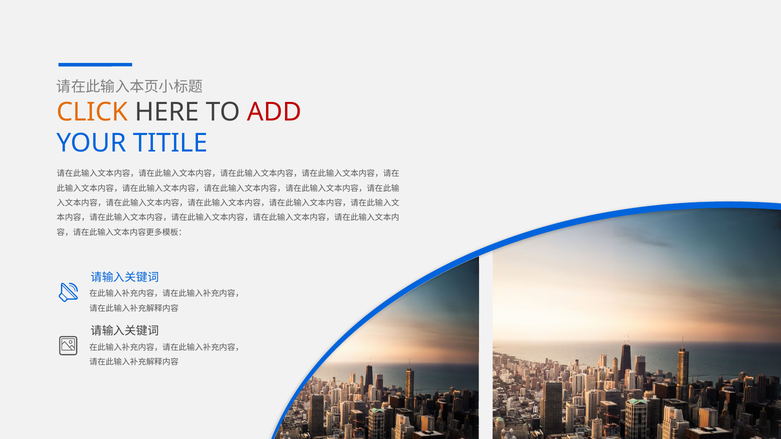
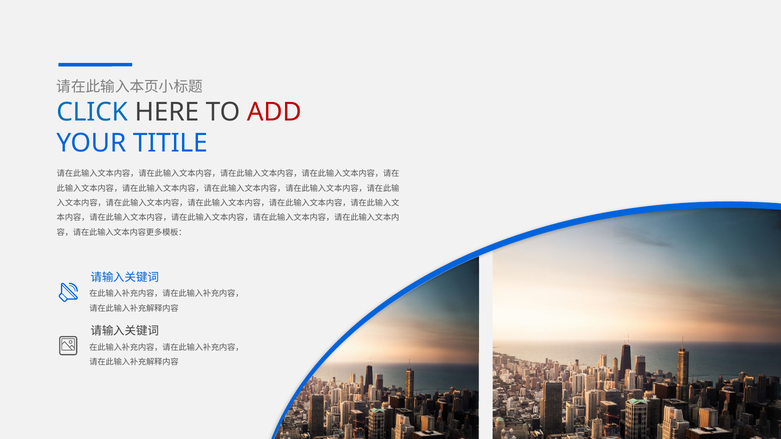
CLICK colour: orange -> blue (92, 112)
